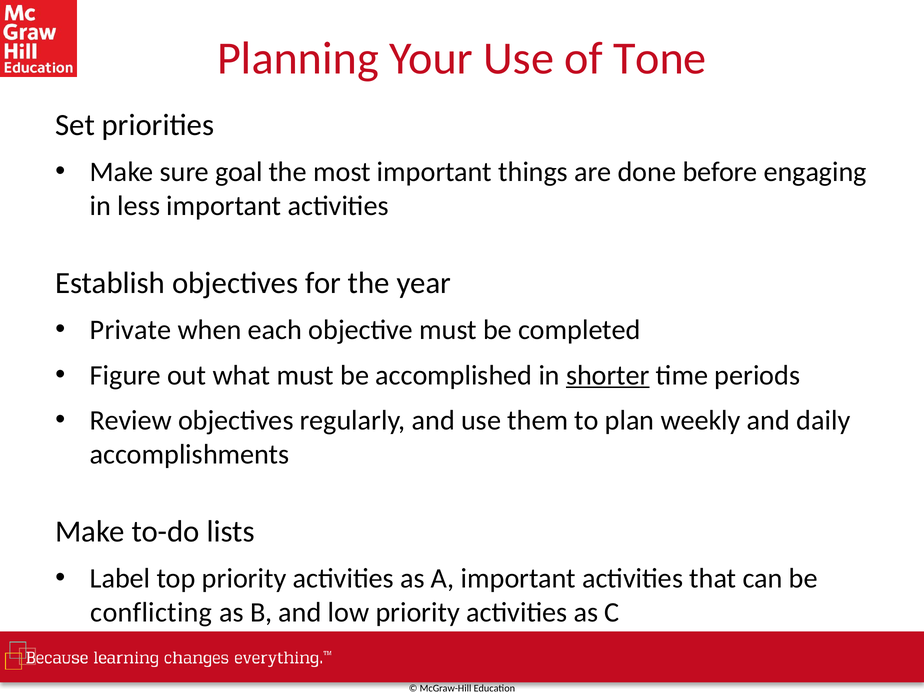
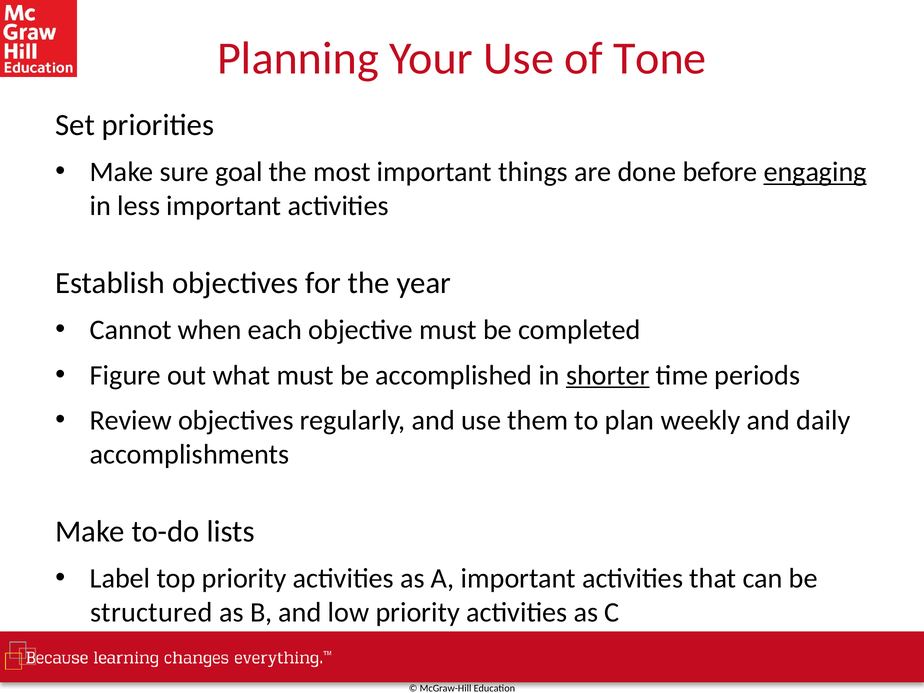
engaging underline: none -> present (815, 172)
Private: Private -> Cannot (131, 330)
conflicting: conflicting -> structured (151, 612)
